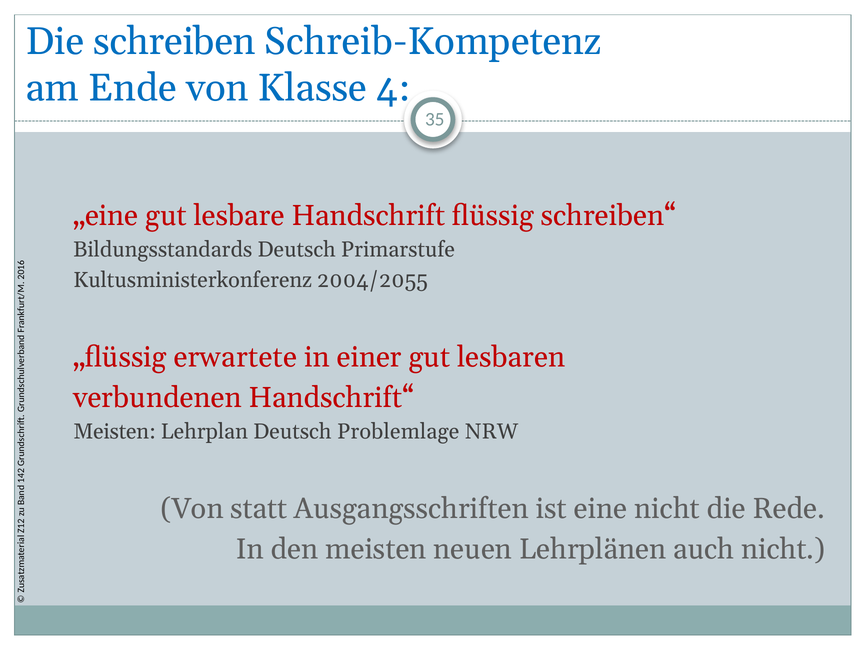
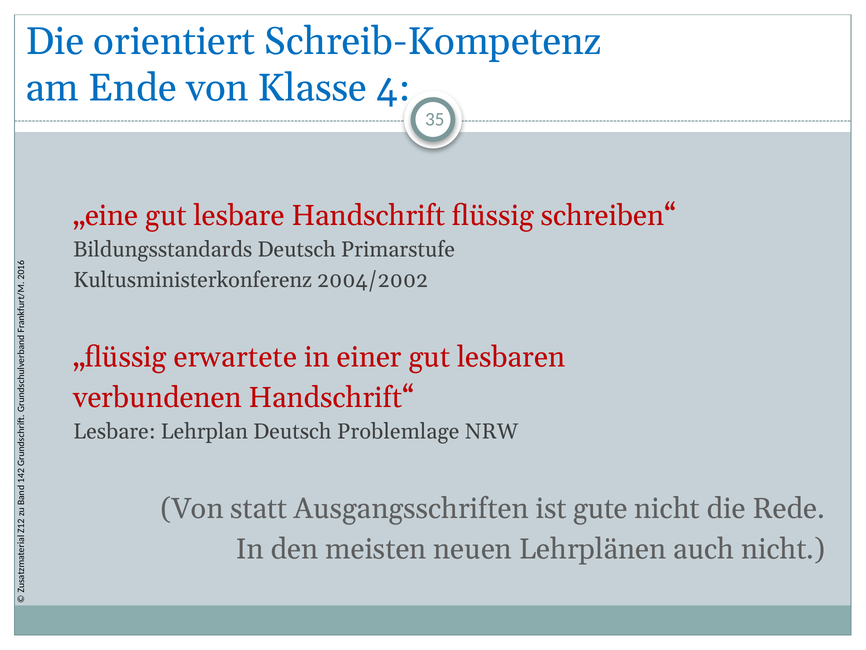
schreiben: schreiben -> orientiert (174, 42)
2004/2055: 2004/2055 -> 2004/2002 (373, 280)
Meisten: Meisten -> Lesbare (114, 431)
eine: eine -> gute (601, 508)
